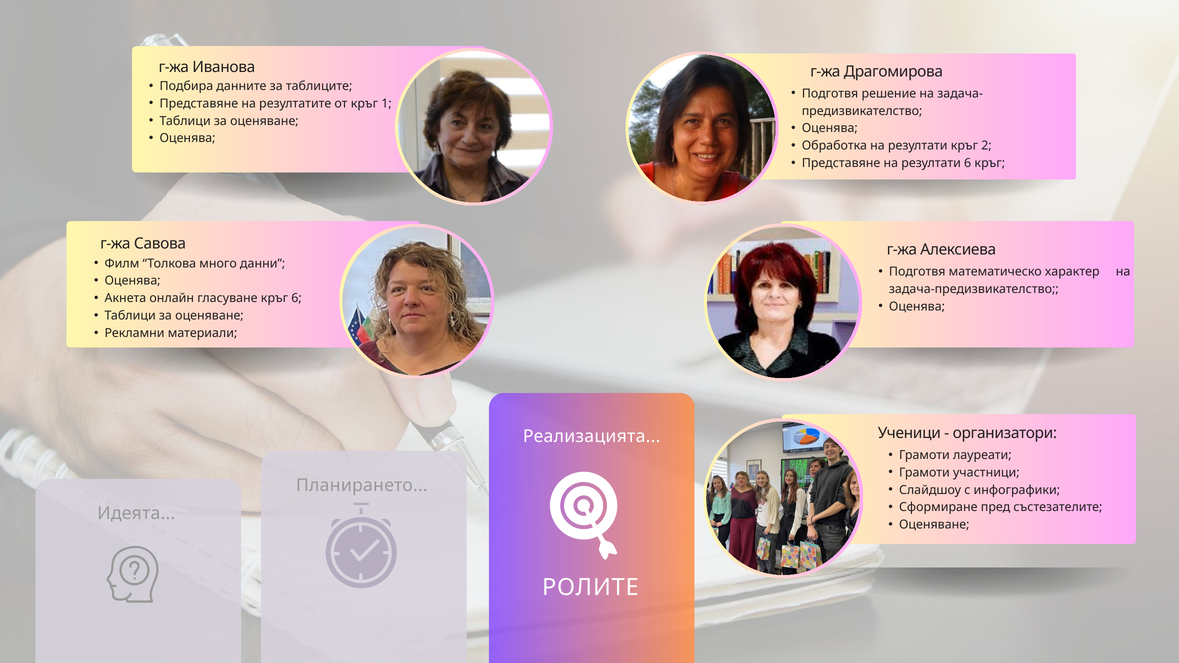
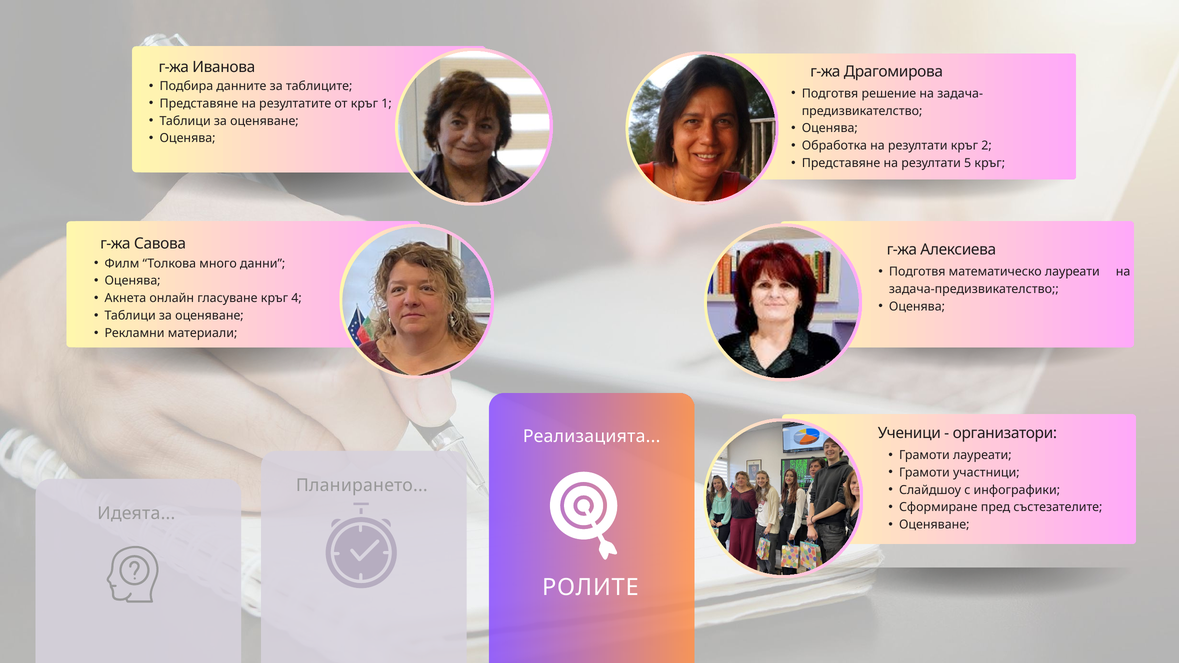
резултати 6: 6 -> 5 (968, 163)
математическо характер: характер -> лауреати (1072, 272)
кръг 6: 6 -> 4 (297, 298)
